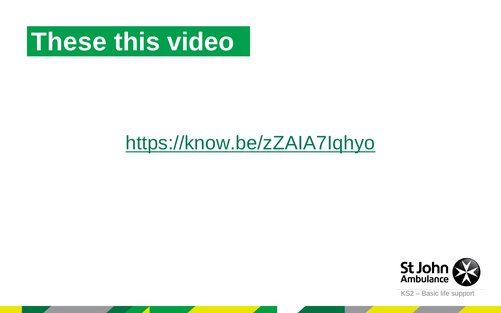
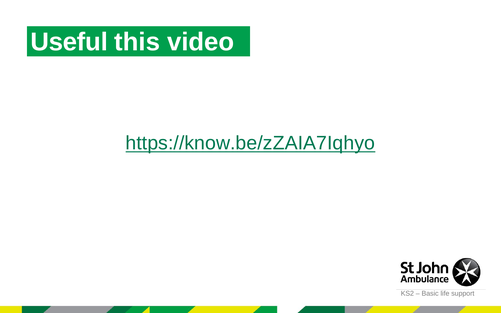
These: These -> Useful (69, 42)
